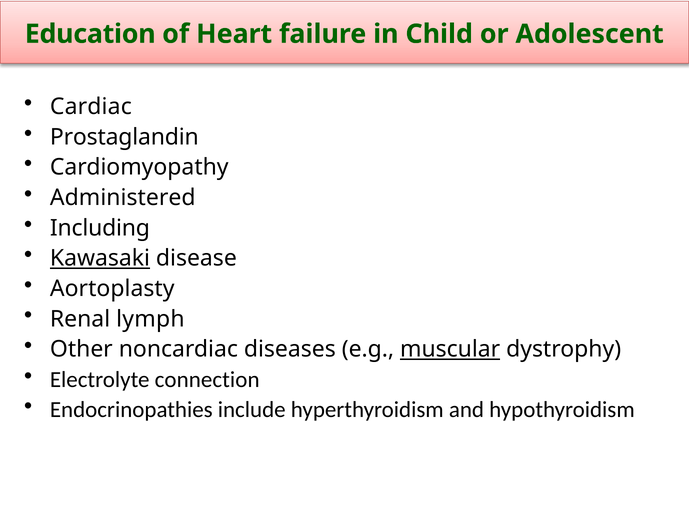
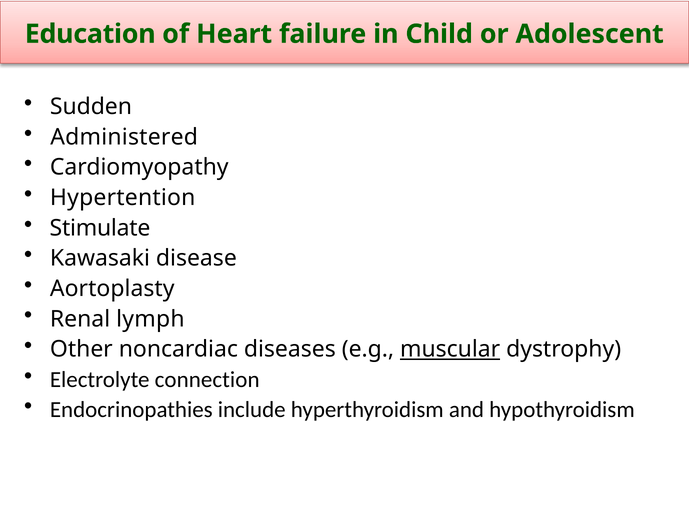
Cardiac: Cardiac -> Sudden (91, 107)
Prostaglandin: Prostaglandin -> Administered (124, 137)
Administered: Administered -> Hypertention (123, 198)
Including: Including -> Stimulate (100, 228)
Kawasaki underline: present -> none (100, 258)
